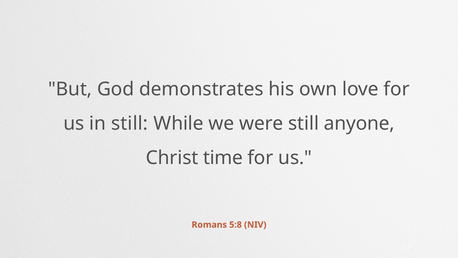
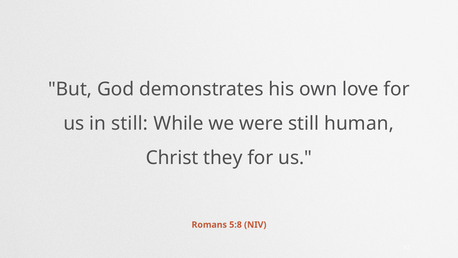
anyone: anyone -> human (359, 123)
time: time -> they (223, 158)
